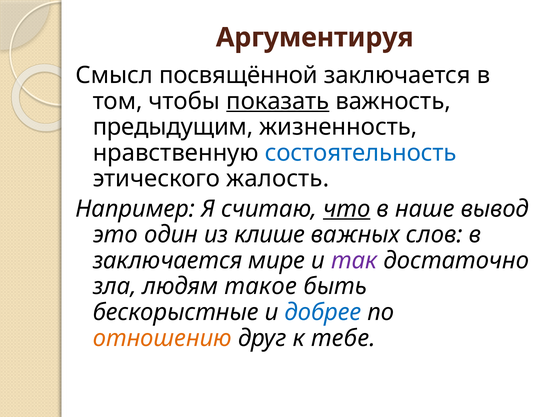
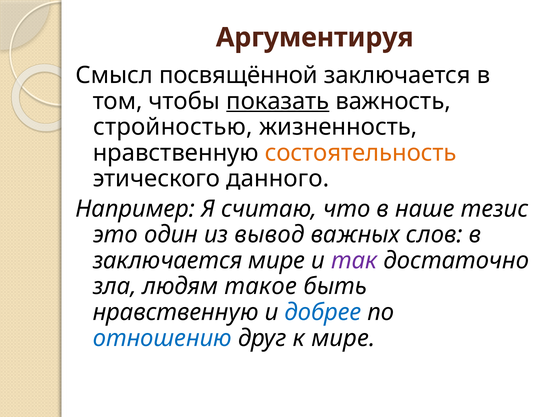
предыдущим: предыдущим -> стройностью (173, 127)
состоятельность colour: blue -> orange (361, 153)
жалость: жалость -> данного (278, 178)
что underline: present -> none (347, 208)
вывод: вывод -> тезис (495, 208)
клише: клише -> вывод (269, 234)
бескорыстные: бескорыстные -> нравственную (176, 312)
отношению colour: orange -> blue (162, 338)
к тебе: тебе -> мире (343, 338)
